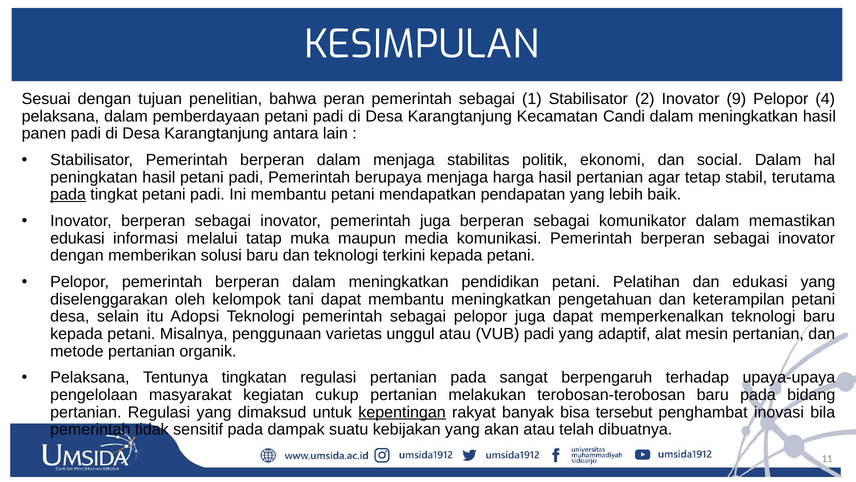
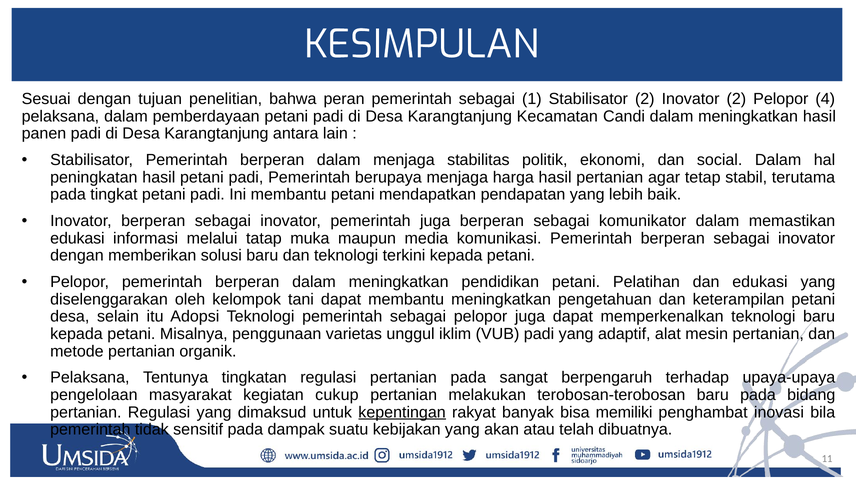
Inovator 9: 9 -> 2 (736, 99)
pada underline: present -> none (68, 194)
unggul atau: atau -> iklim (455, 334)
tersebut: tersebut -> memiliki (624, 412)
